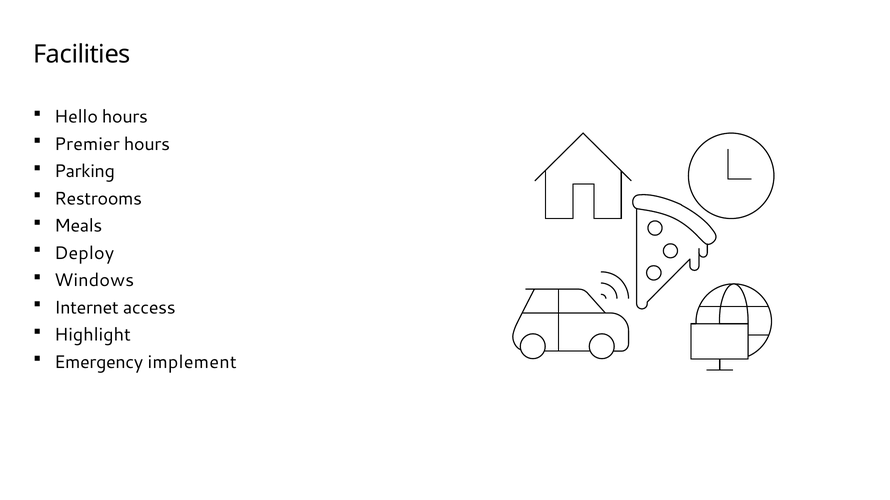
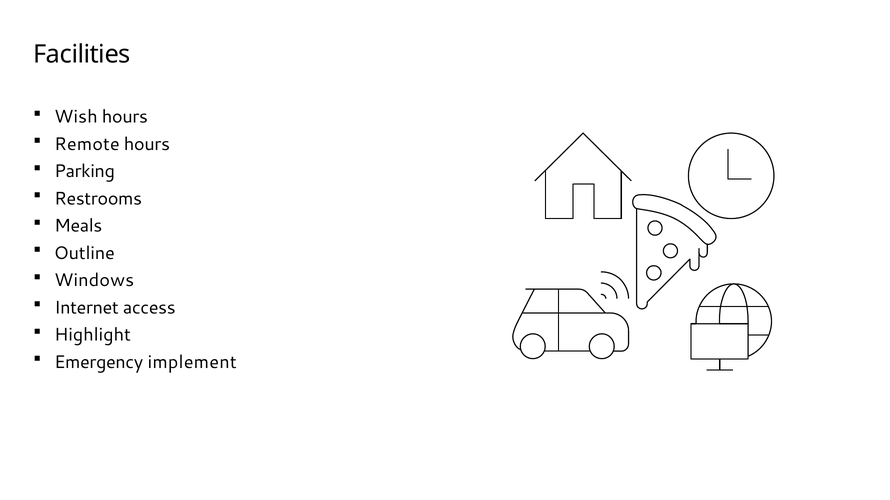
Hello: Hello -> Wish (76, 117)
Premier: Premier -> Remote (87, 144)
Deploy: Deploy -> Outline (84, 253)
